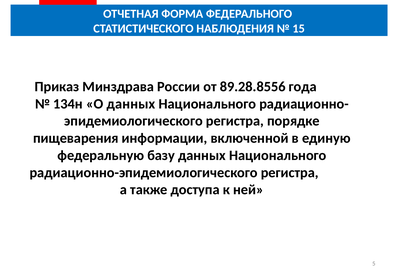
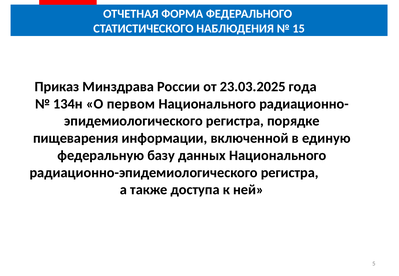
89.28.8556: 89.28.8556 -> 23.03.2025 (253, 87)
О данных: данных -> первом (131, 104)
